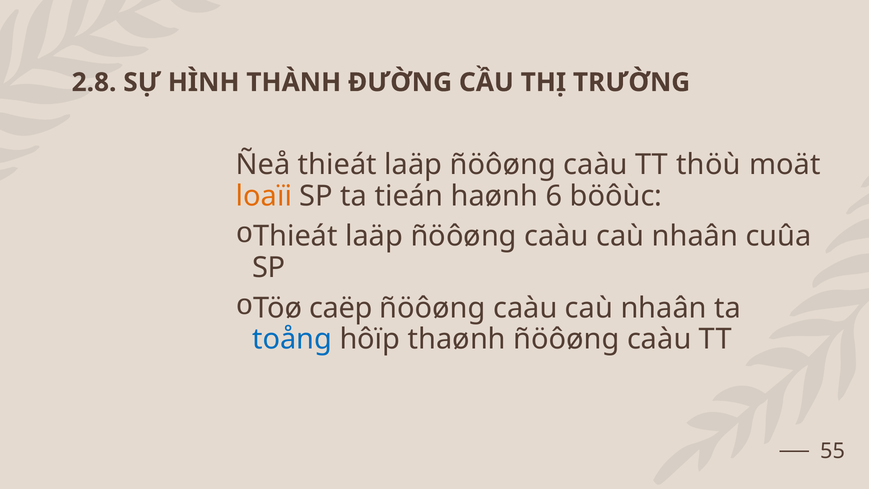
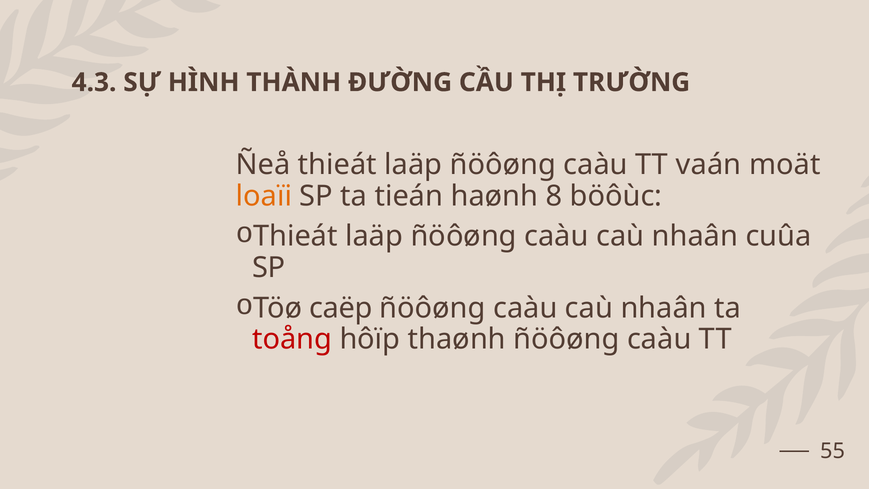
2.8: 2.8 -> 4.3 (94, 82)
thöù: thöù -> vaán (709, 165)
6: 6 -> 8 (554, 196)
toång colour: blue -> red (292, 339)
